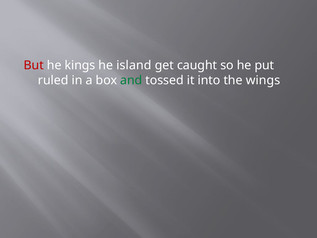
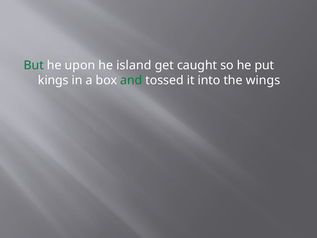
But colour: red -> green (34, 65)
kings: kings -> upon (80, 65)
ruled: ruled -> kings (53, 80)
